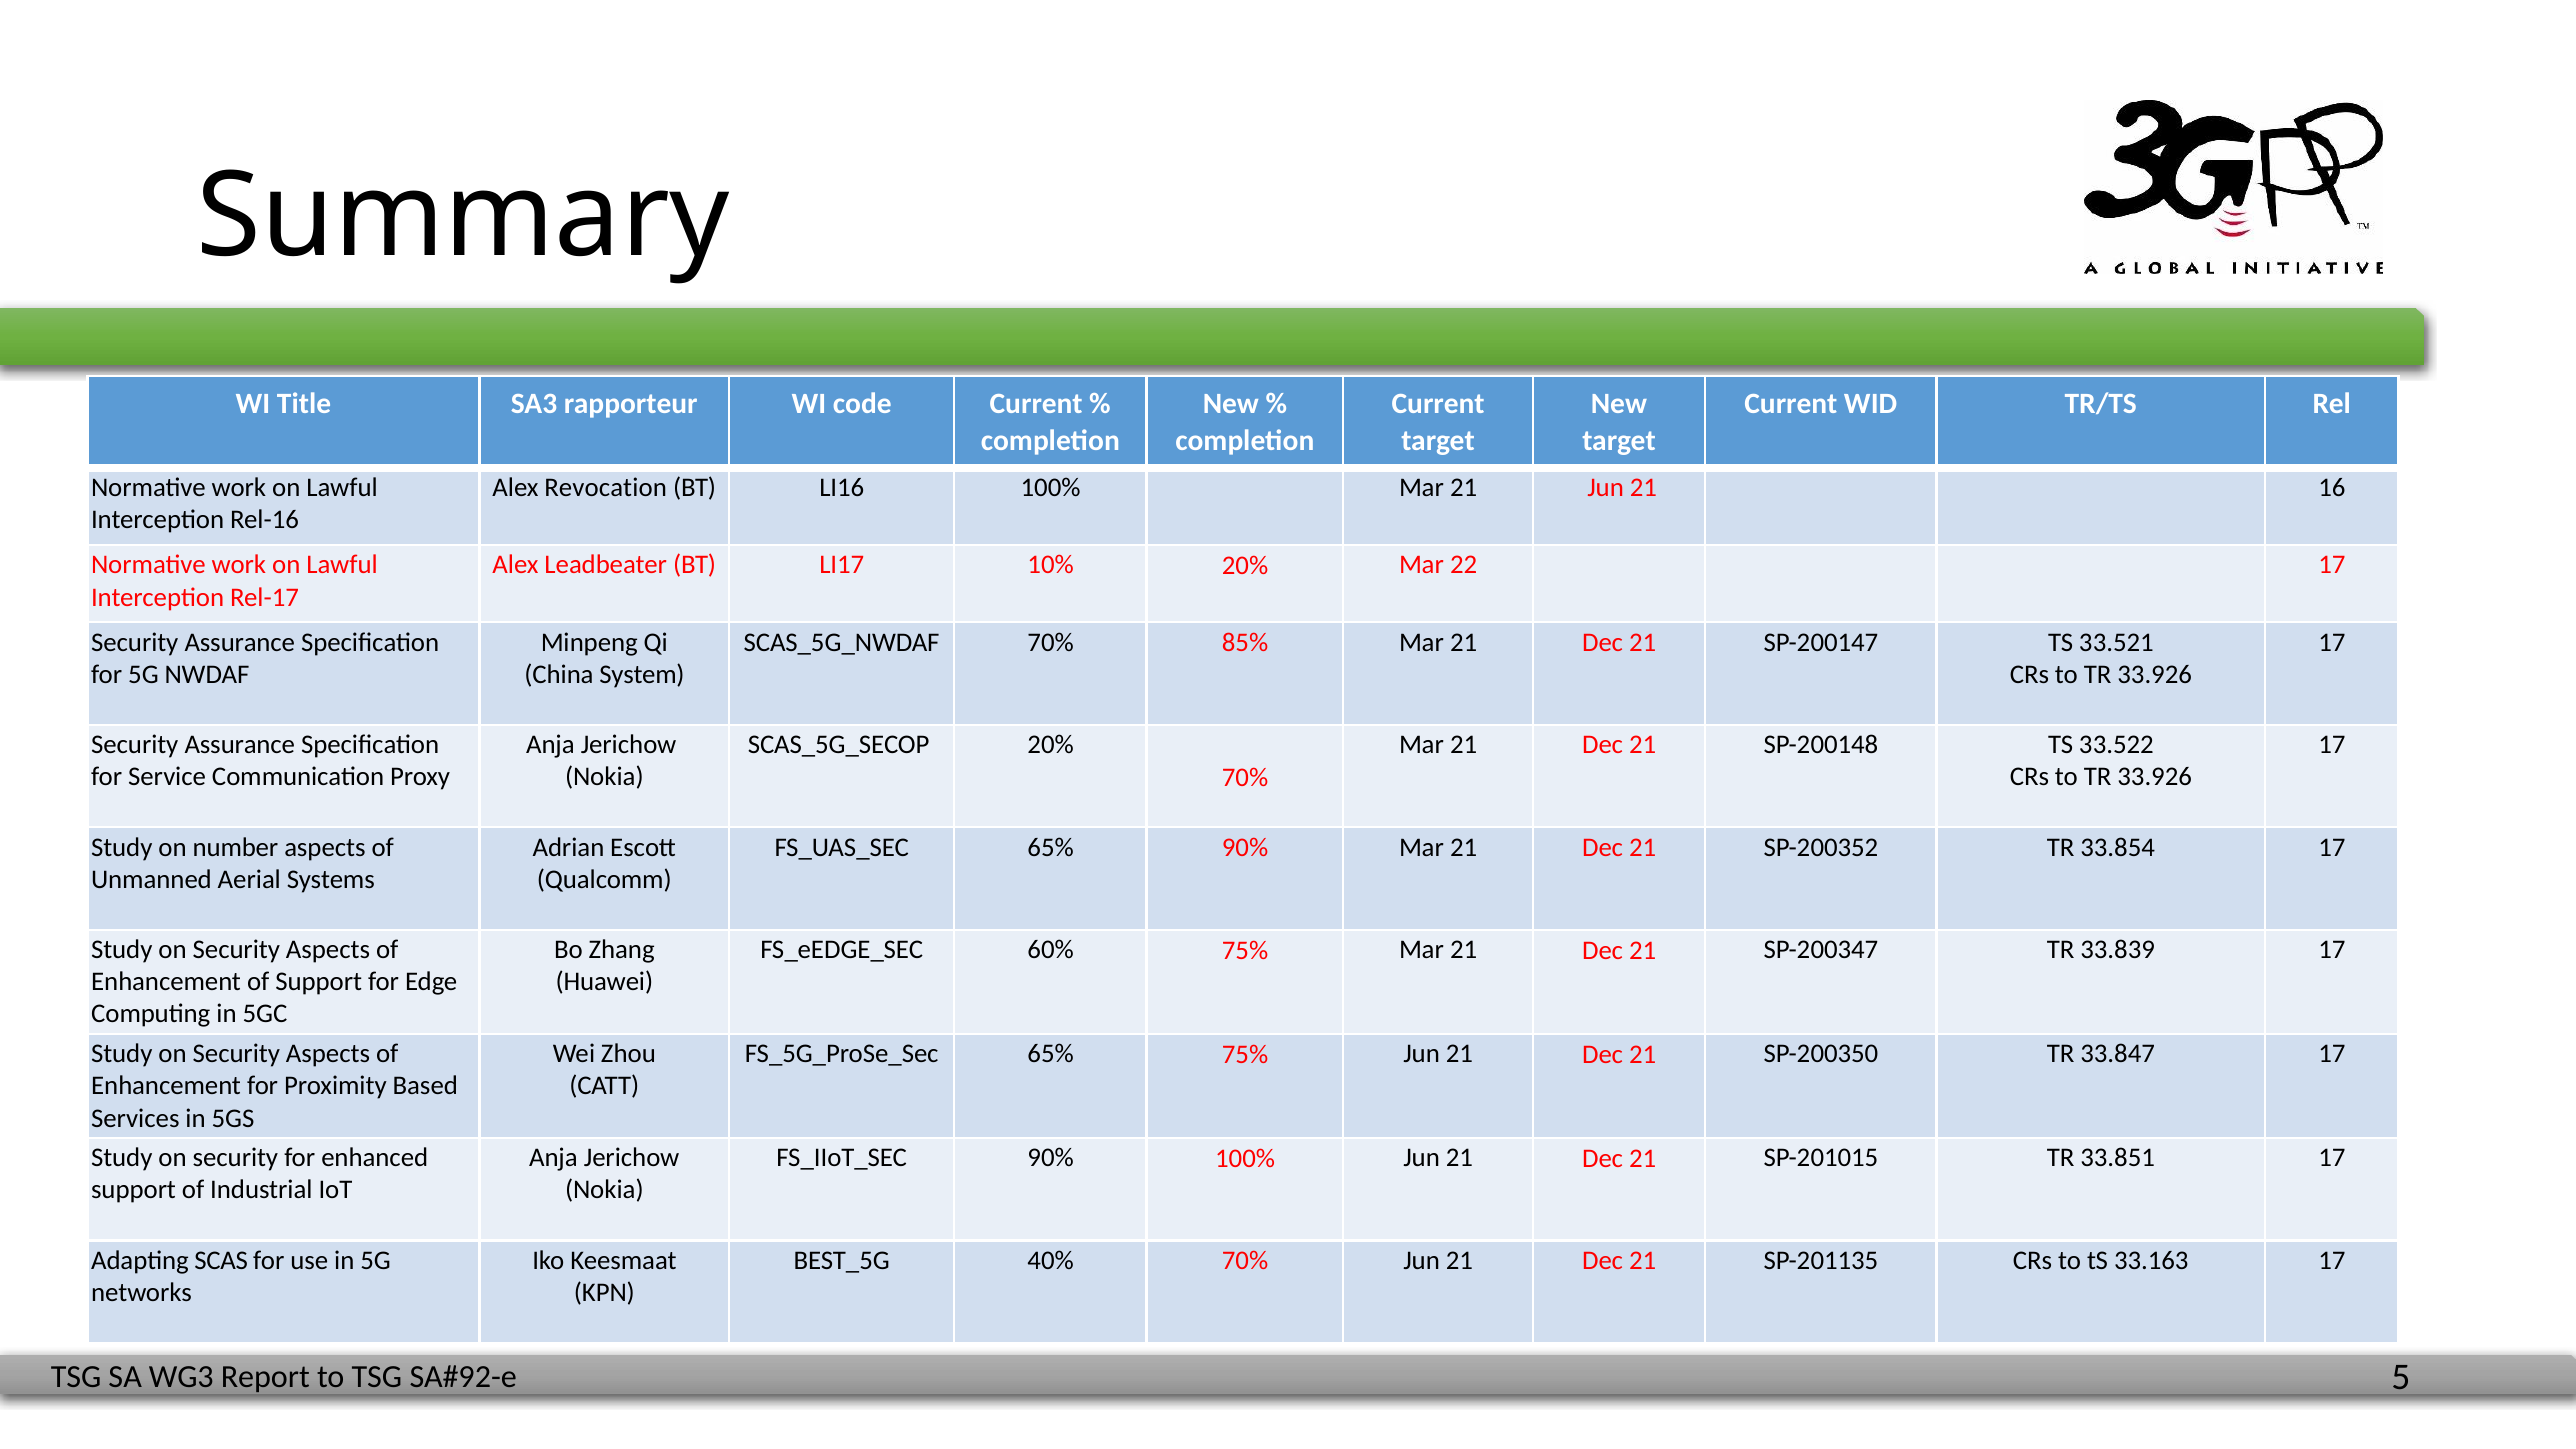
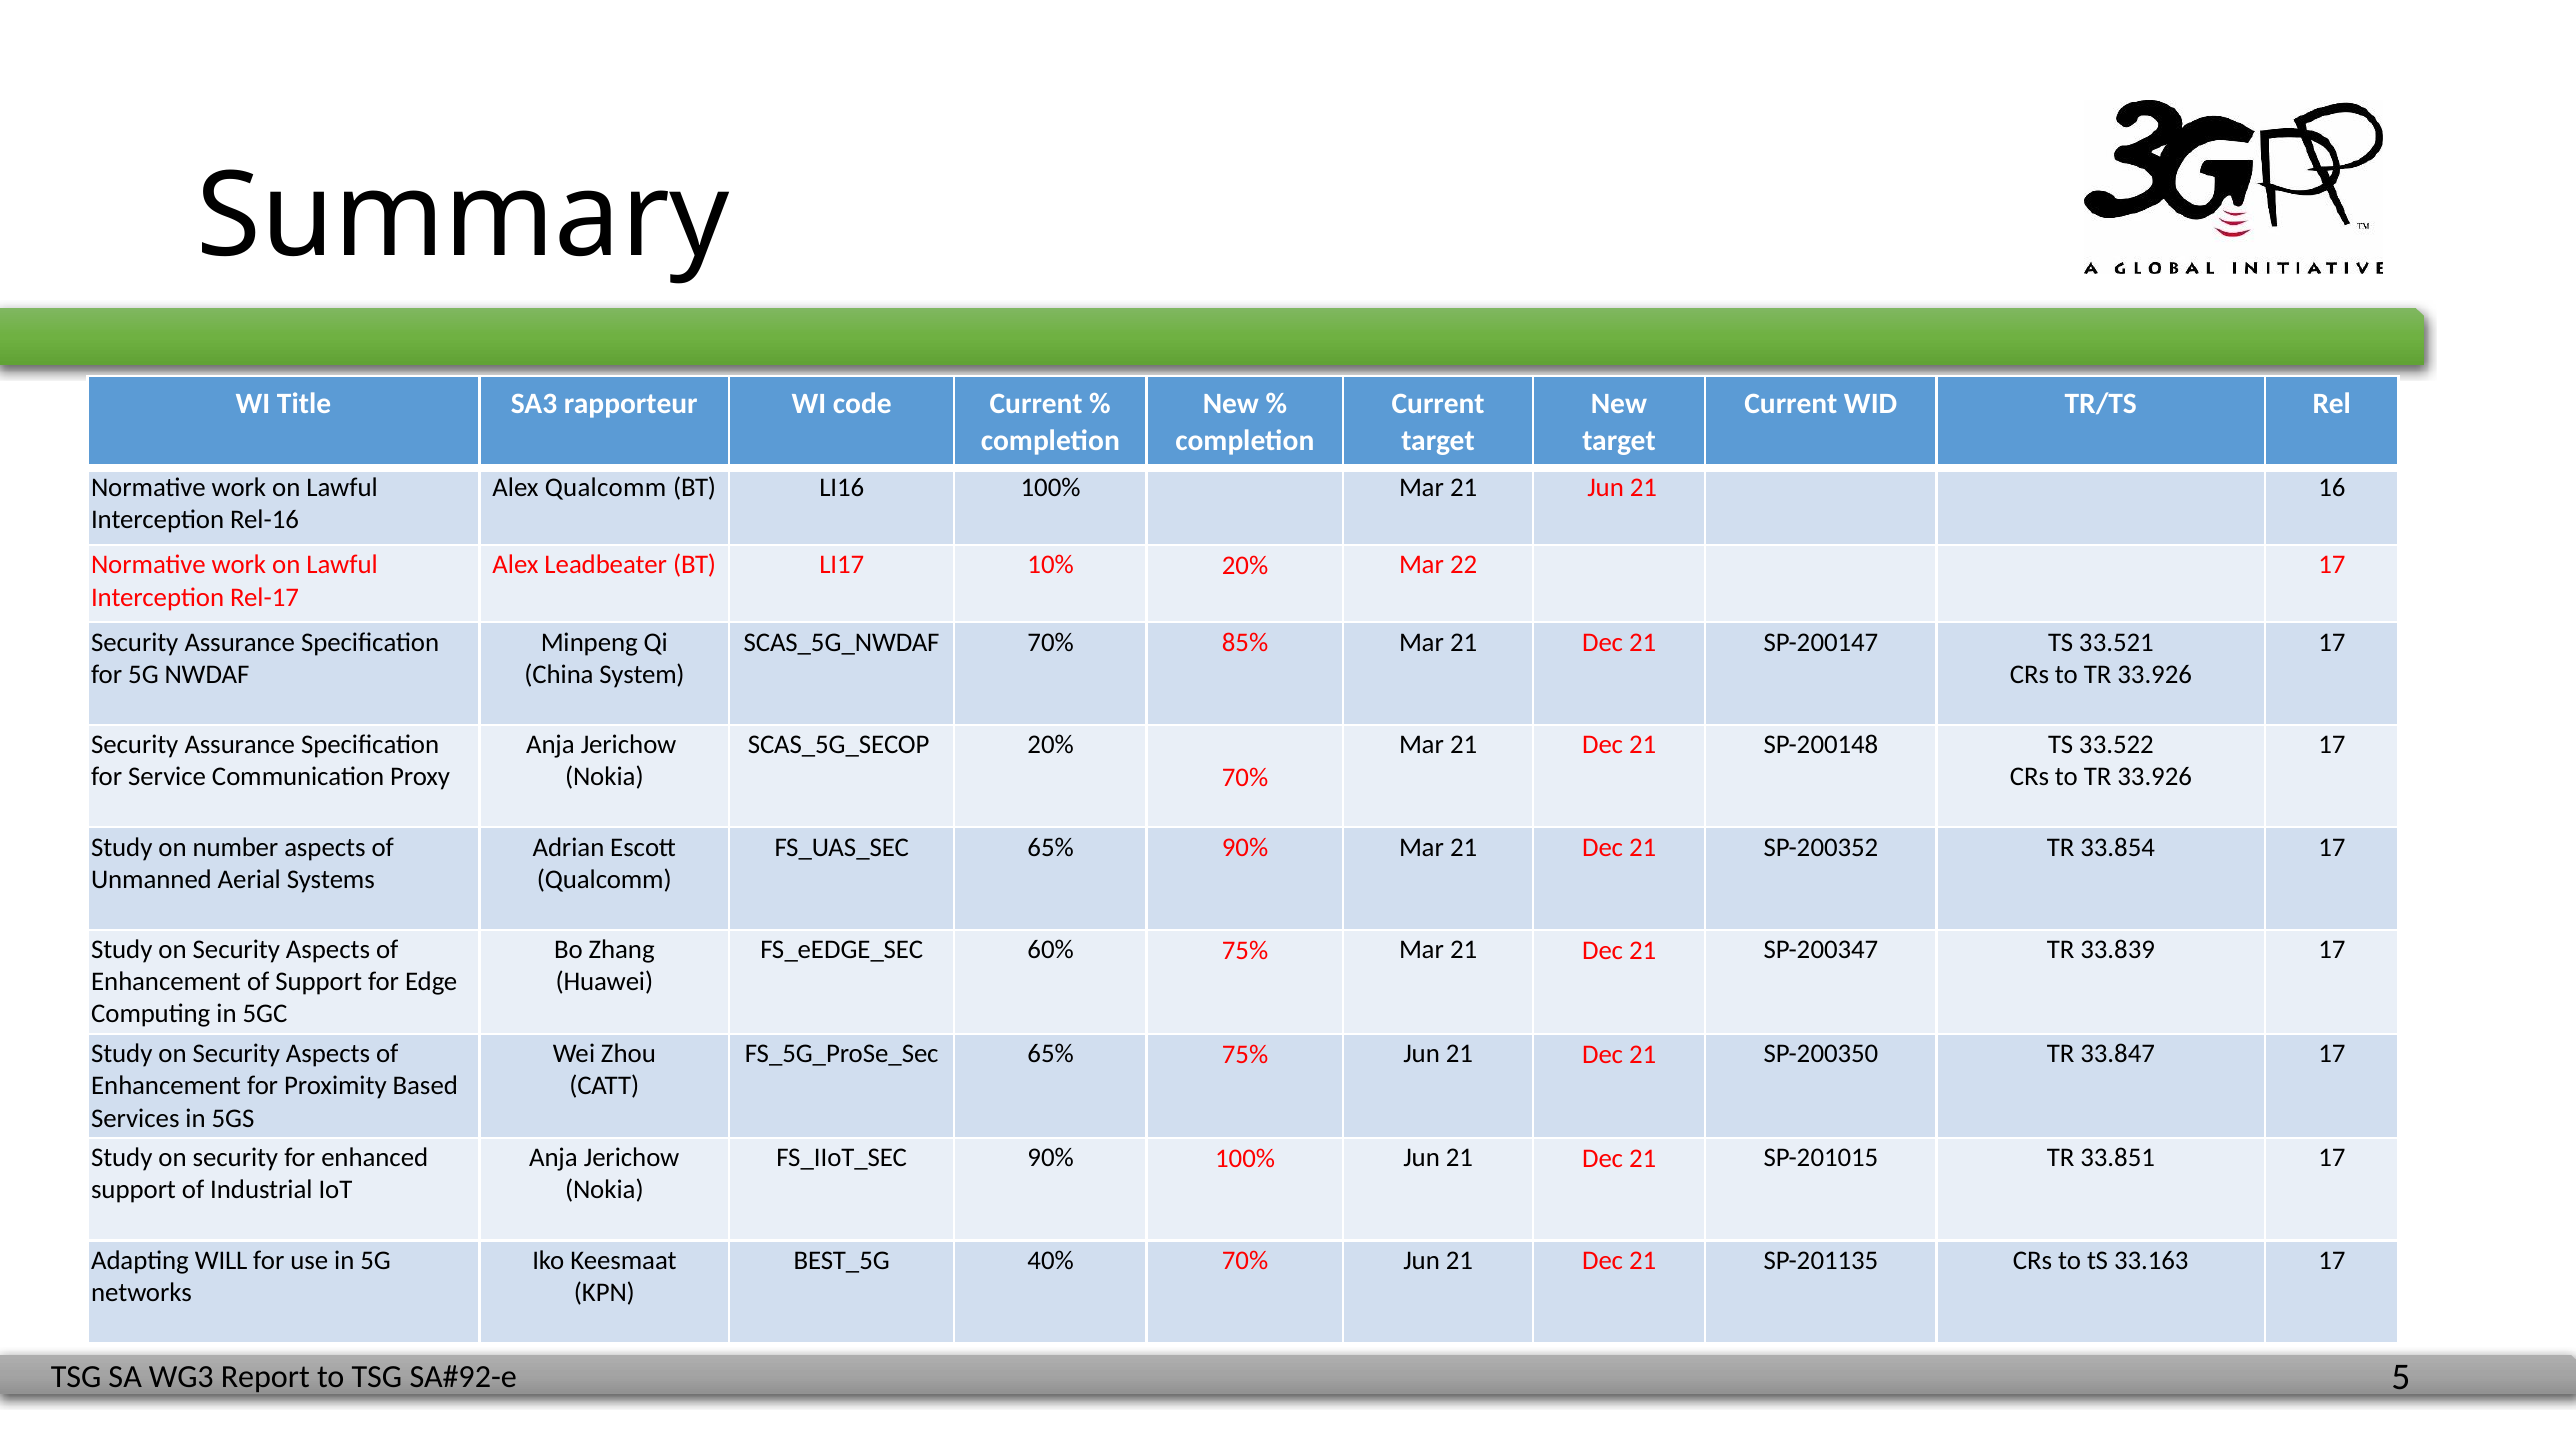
Alex Revocation: Revocation -> Qualcomm (606, 488)
SCAS: SCAS -> WILL (221, 1260)
